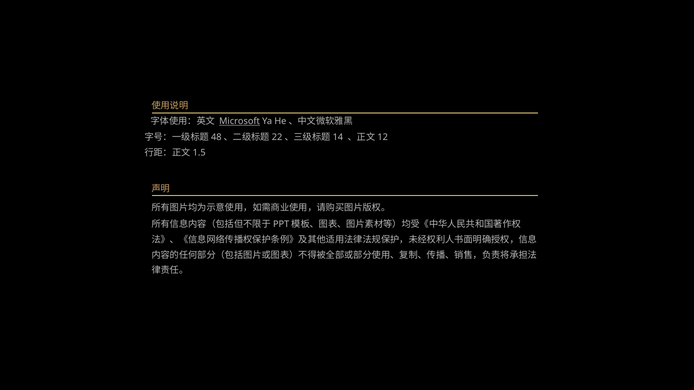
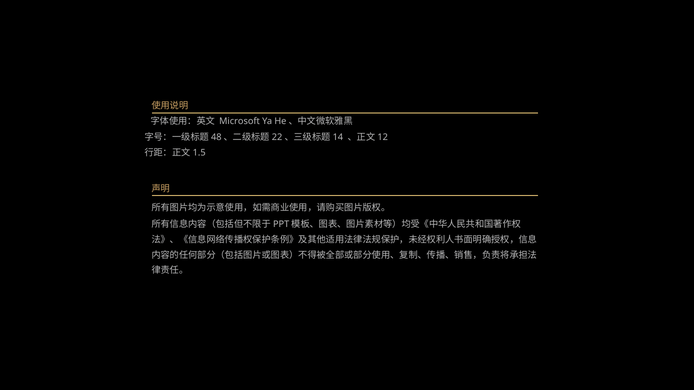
Microsoft underline: present -> none (240, 121)
